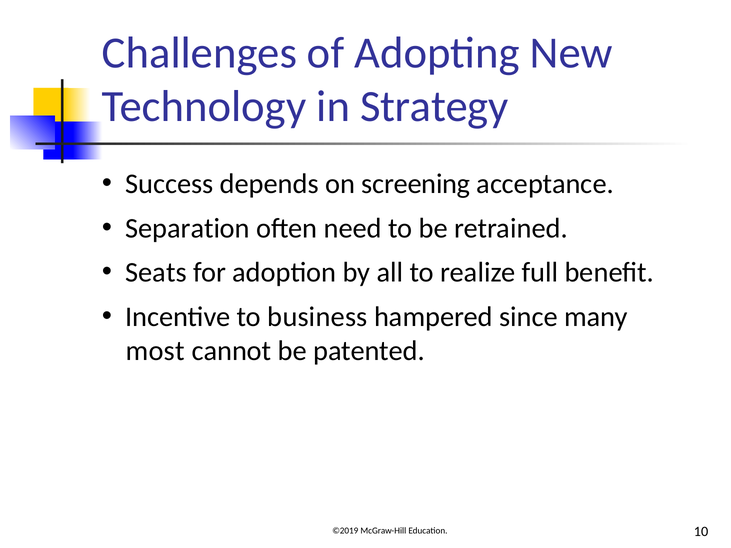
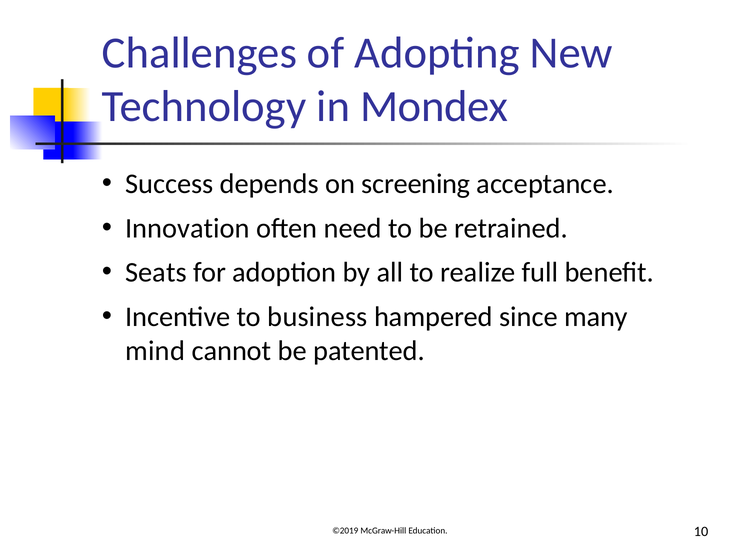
Strategy: Strategy -> Mondex (434, 107)
Separation: Separation -> Innovation (187, 228)
most: most -> mind (155, 351)
